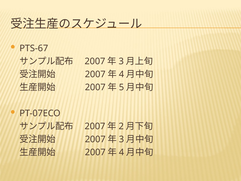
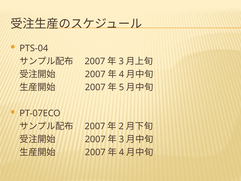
PTS-67: PTS-67 -> PTS-04 (34, 48)
